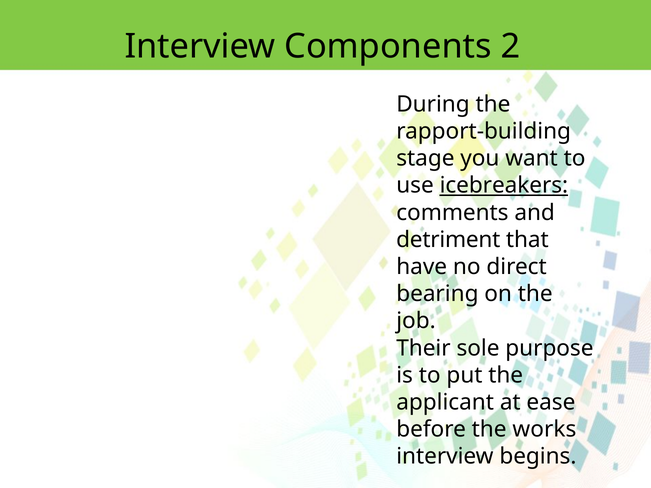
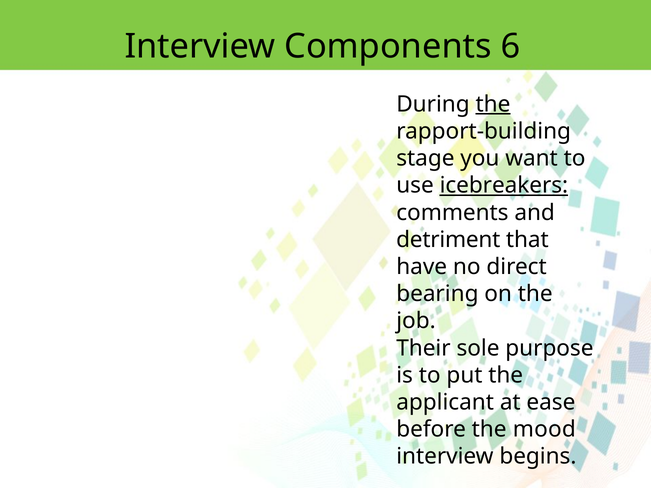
2: 2 -> 6 (510, 46)
the underline: none -> present (493, 104)
works: works -> mood (544, 430)
